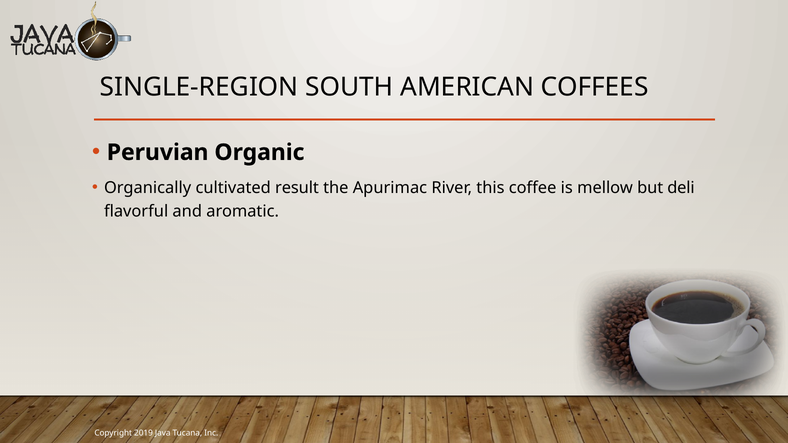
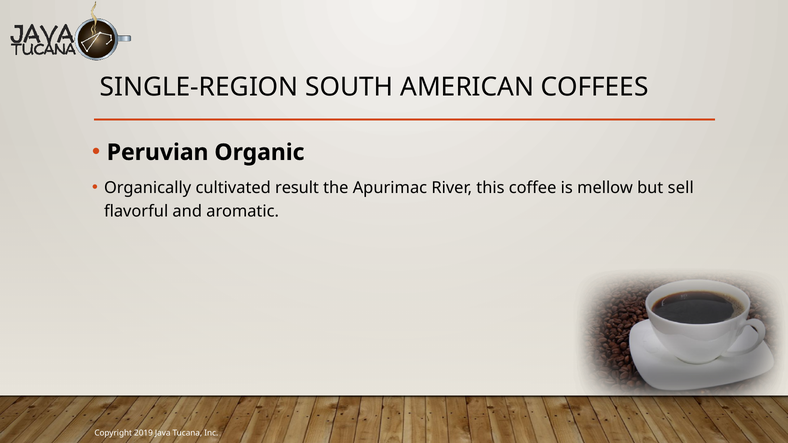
deli: deli -> sell (681, 188)
